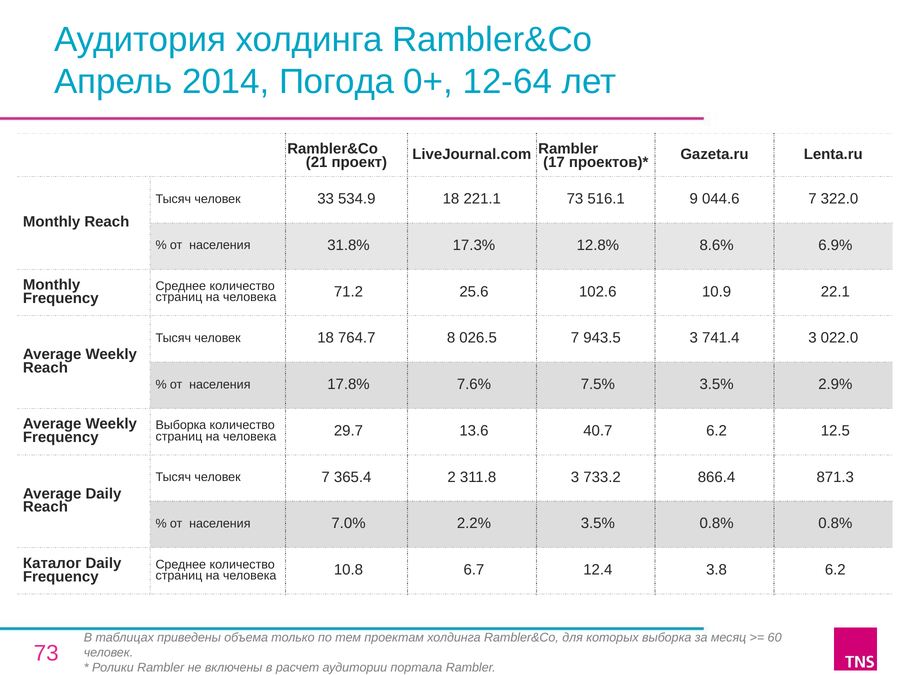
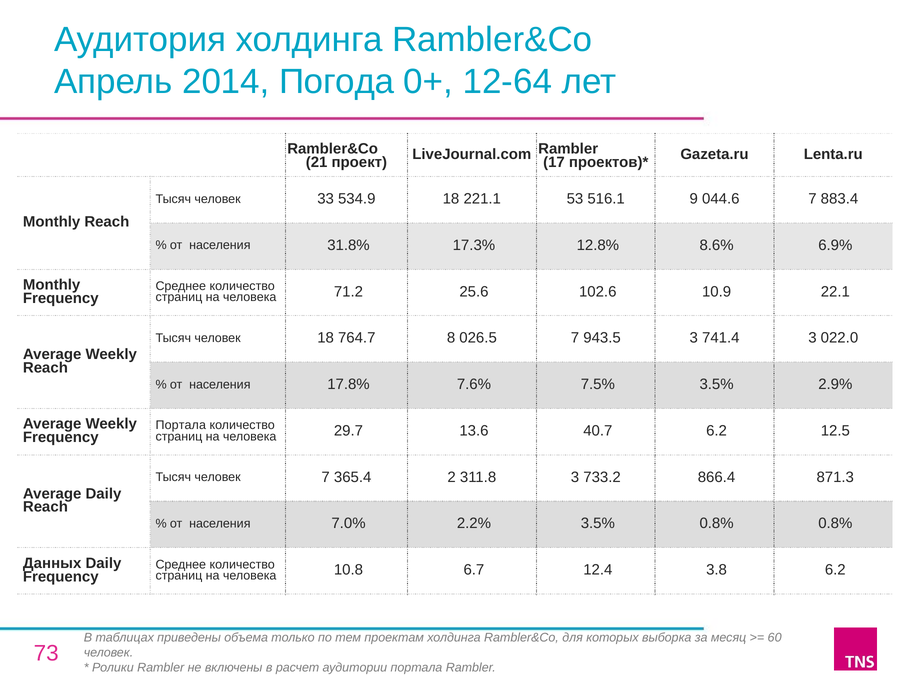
221.1 73: 73 -> 53 (575, 199)
322.0: 322.0 -> 883.4 (840, 199)
Выборка: Выборка -> Портала (181, 425)
Каталог: Каталог -> Данных (52, 563)
